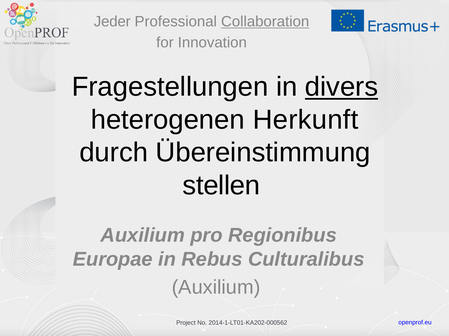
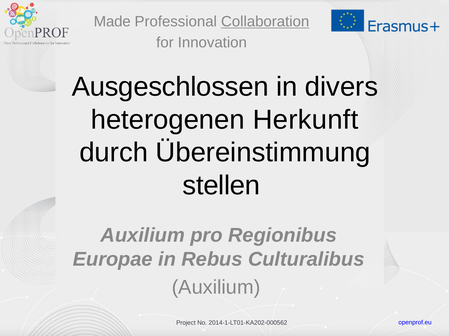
Jeder: Jeder -> Made (112, 22)
Fragestellungen: Fragestellungen -> Ausgeschlossen (170, 87)
divers underline: present -> none (342, 87)
